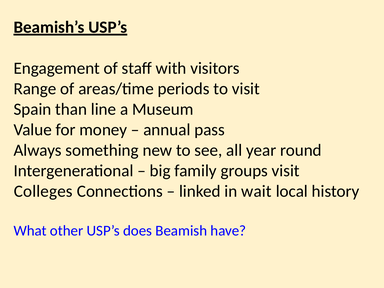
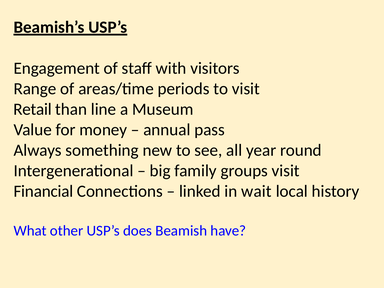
Spain: Spain -> Retail (33, 109)
Colleges: Colleges -> Financial (43, 191)
